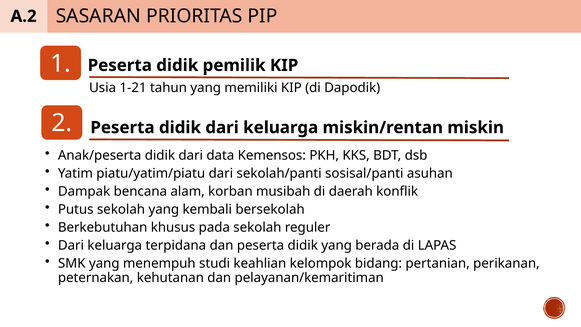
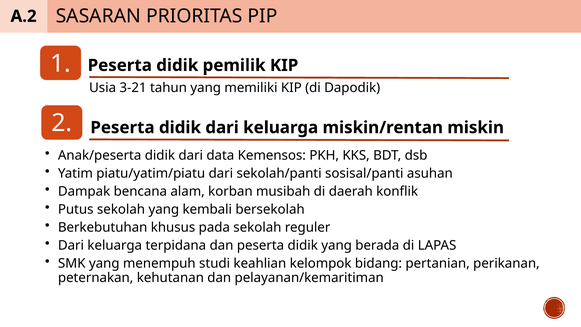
1-21: 1-21 -> 3-21 (133, 88)
